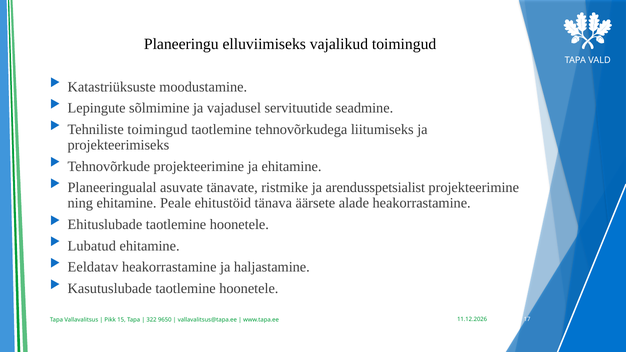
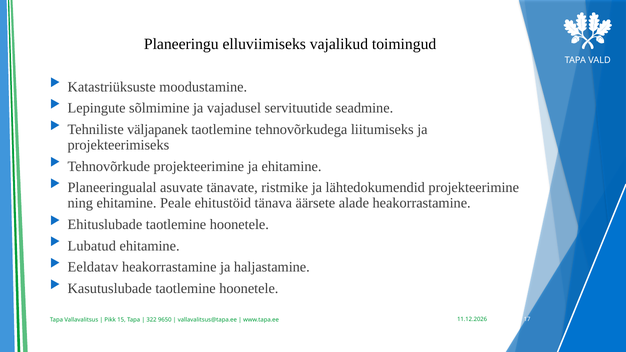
Tehniliste toimingud: toimingud -> väljapanek (158, 130)
arendusspetsialist: arendusspetsialist -> lähtedokumendid (375, 188)
